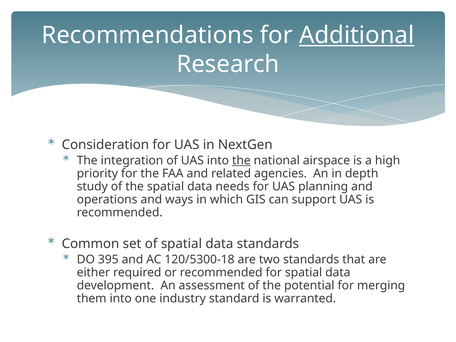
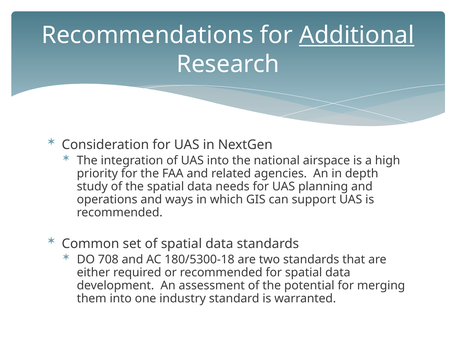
the underline: present -> none (241, 161)
395: 395 -> 708 (108, 260)
120/5300-18: 120/5300-18 -> 180/5300-18 (200, 260)
